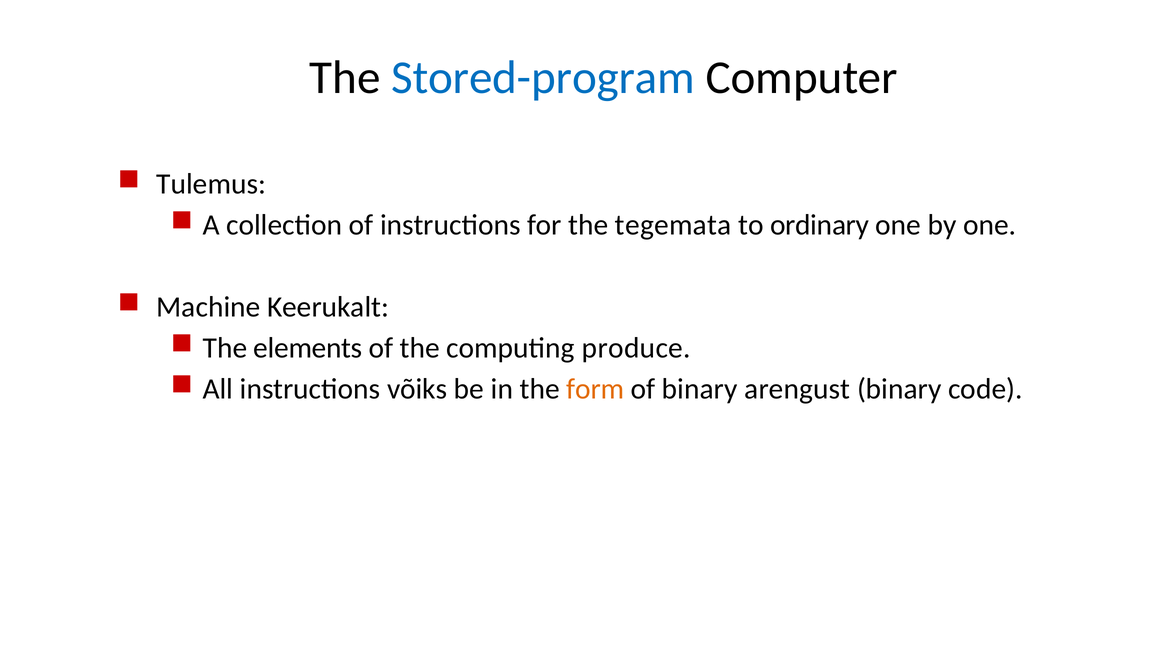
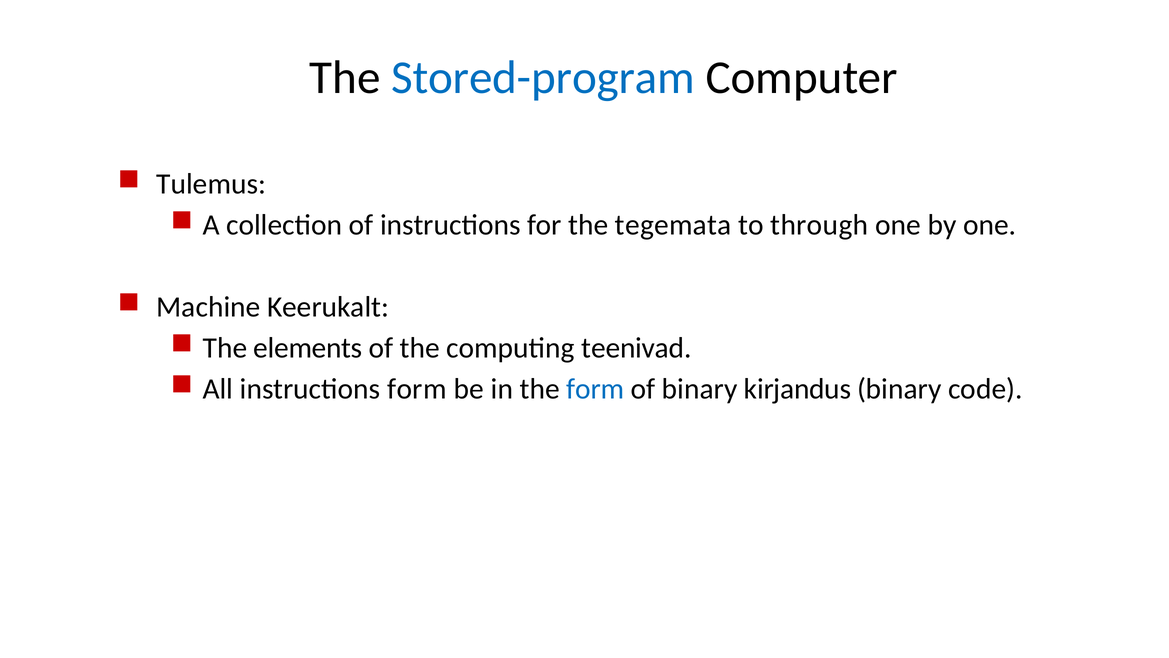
ordinary: ordinary -> through (819, 225)
produce: produce -> teenivad (637, 348)
instructions võiks: võiks -> form (417, 389)
form colour: orange -> blue (595, 389)
arengust: arengust -> kirjandus (798, 389)
